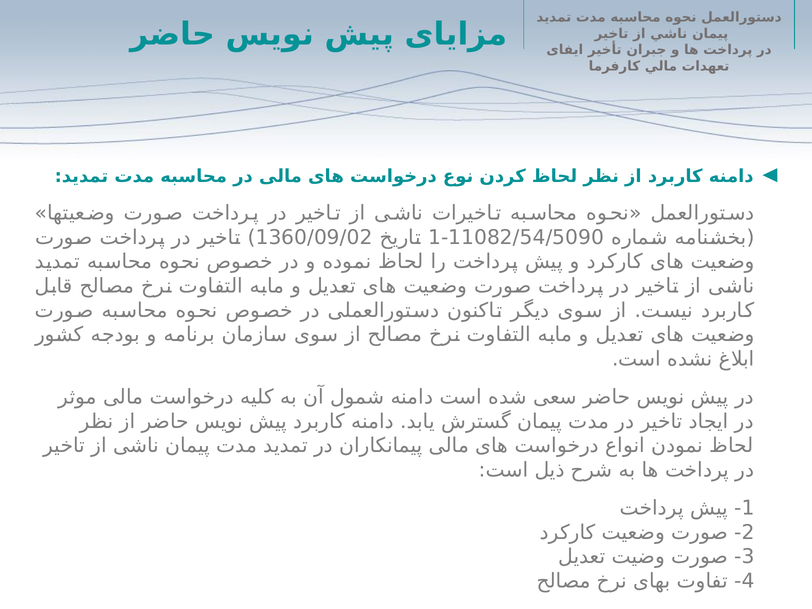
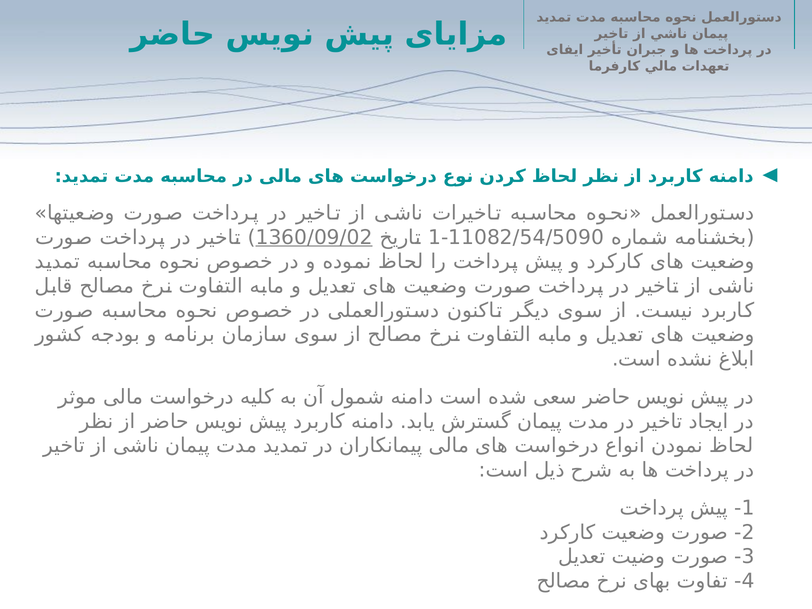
1360/09/02 underline: none -> present (314, 237)
